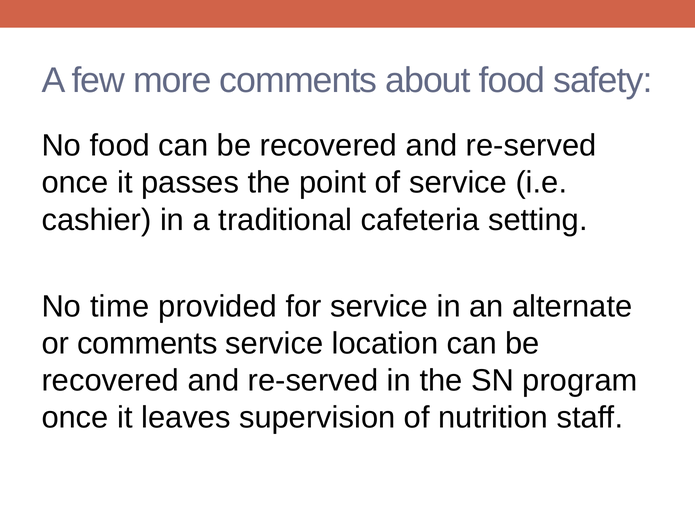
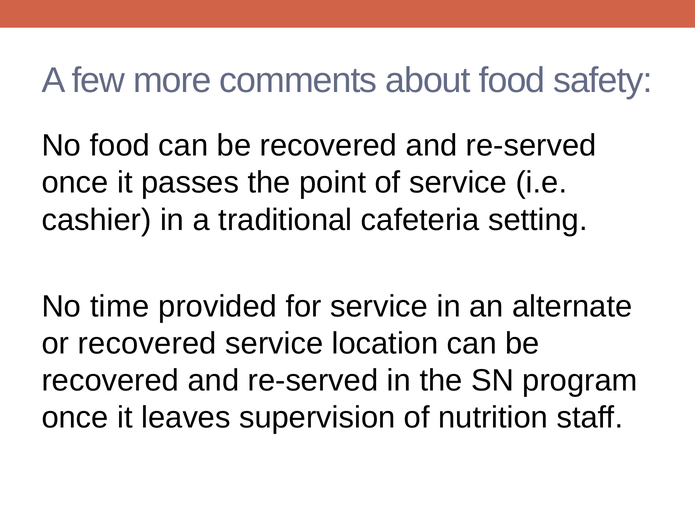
or comments: comments -> recovered (147, 344)
